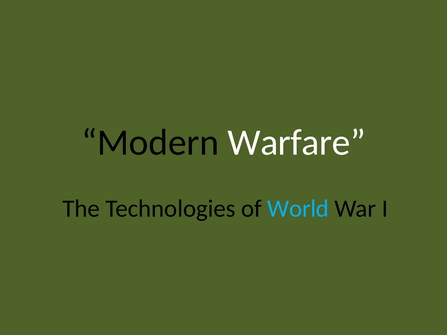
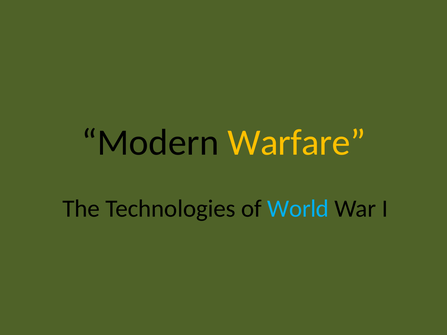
Warfare colour: white -> yellow (297, 143)
